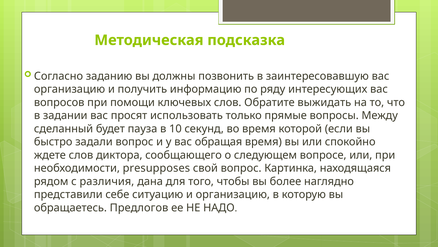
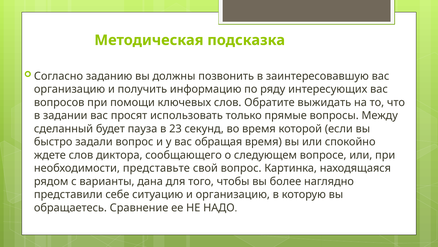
10: 10 -> 23 (175, 128)
presupposes: presupposes -> представьте (156, 168)
различия: различия -> варианты (107, 181)
Предлогов: Предлогов -> Сравнение (139, 207)
